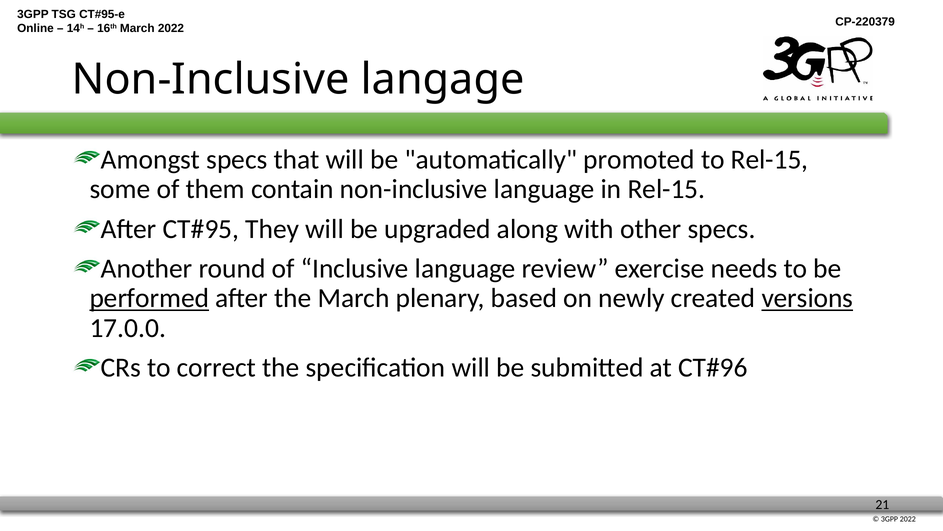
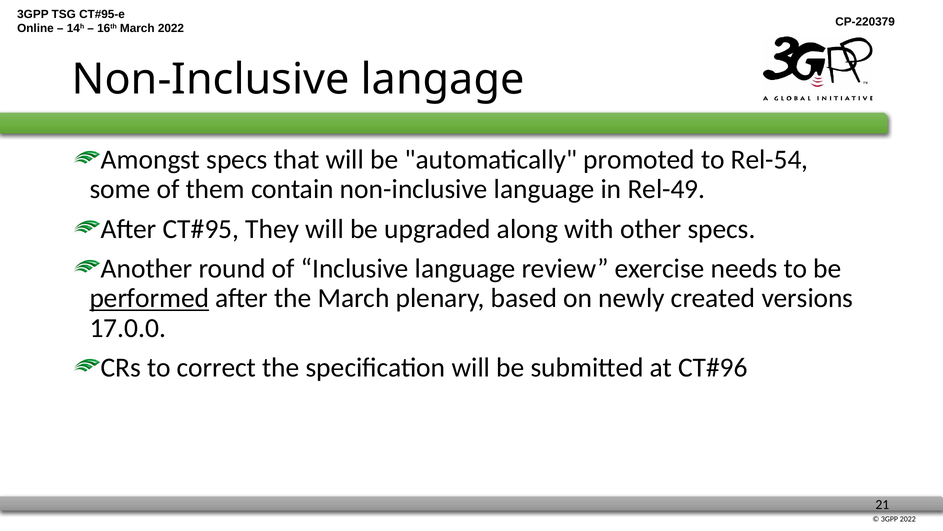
to Rel-15: Rel-15 -> Rel-54 (770, 159)
in Rel-15: Rel-15 -> Rel-49 (666, 189)
versions underline: present -> none (807, 298)
